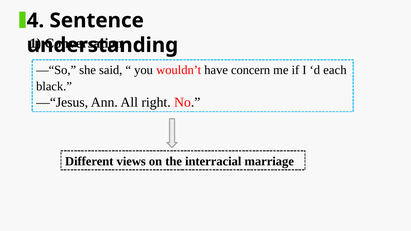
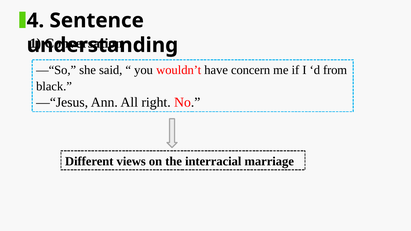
each: each -> from (335, 70)
